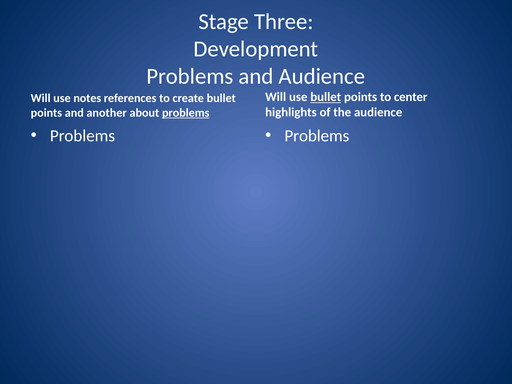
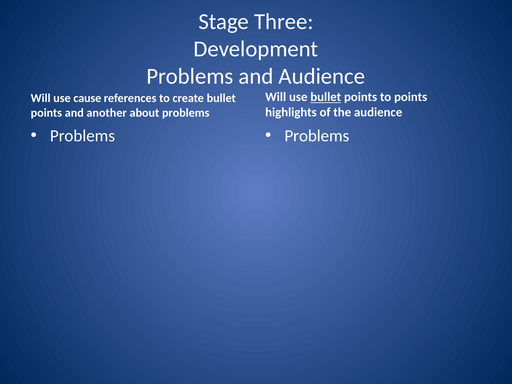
to center: center -> points (411, 97)
notes: notes -> cause (87, 98)
problems underline: present -> none (186, 113)
